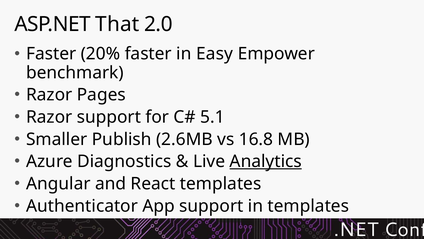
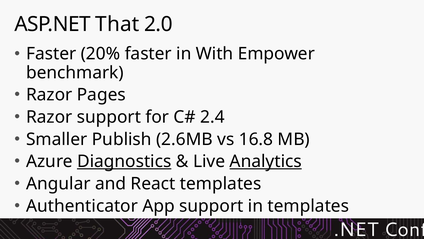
Easy: Easy -> With (215, 54)
5.1: 5.1 -> 2.4 (212, 117)
Diagnostics underline: none -> present (124, 161)
